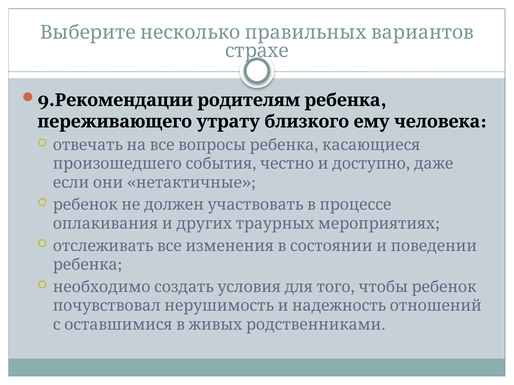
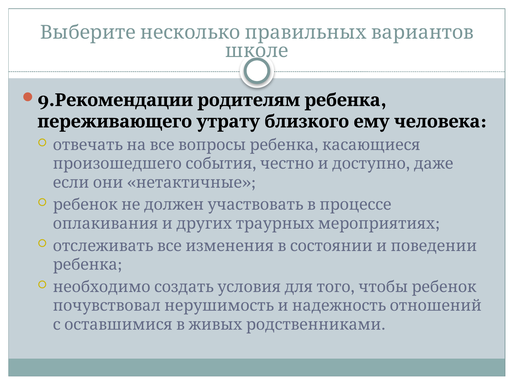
страхе: страхе -> школе (257, 51)
